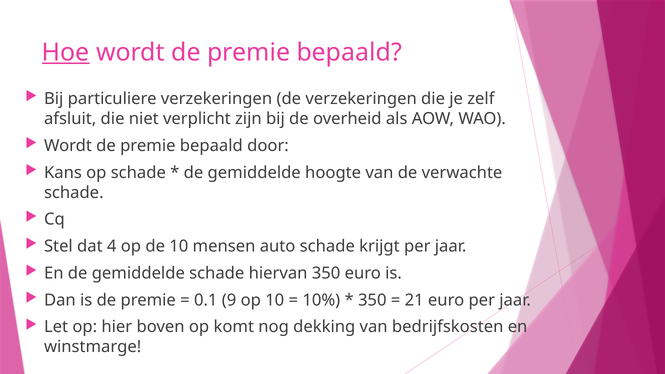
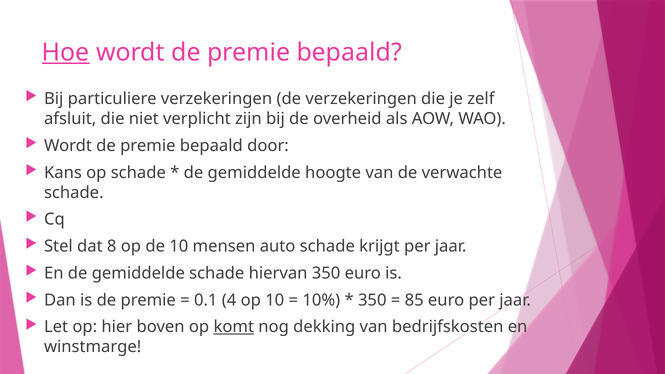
4: 4 -> 8 (112, 246)
9: 9 -> 4 (229, 300)
21: 21 -> 85 (414, 300)
komt underline: none -> present (234, 327)
